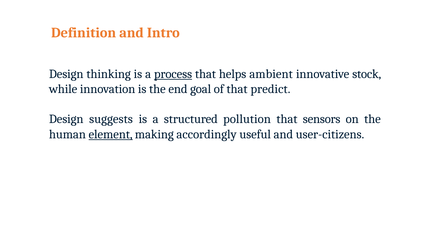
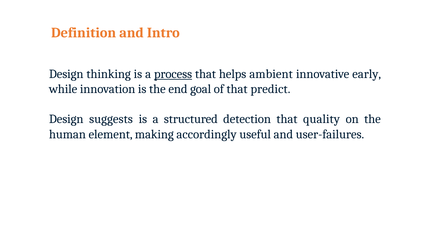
stock: stock -> early (367, 74)
pollution: pollution -> detection (247, 119)
sensors: sensors -> quality (322, 119)
element underline: present -> none (111, 134)
user-citizens: user-citizens -> user-failures (330, 134)
